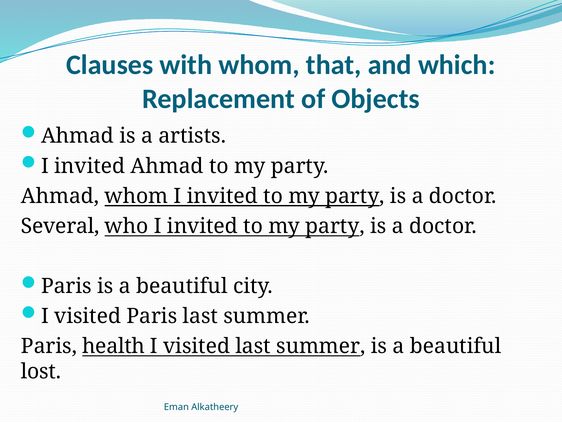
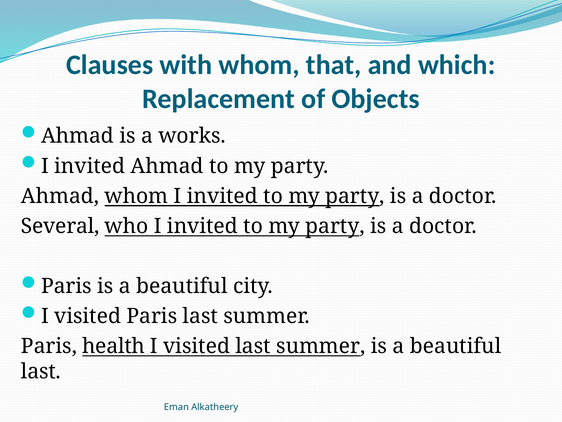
artists: artists -> works (192, 136)
lost: lost -> last (41, 371)
